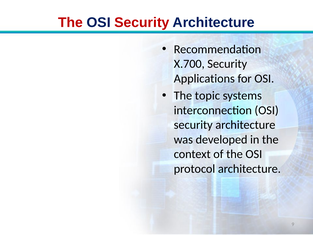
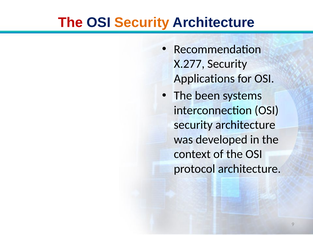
Security colour: red -> orange (142, 23)
X.700: X.700 -> X.277 (189, 64)
topic: topic -> been (207, 96)
